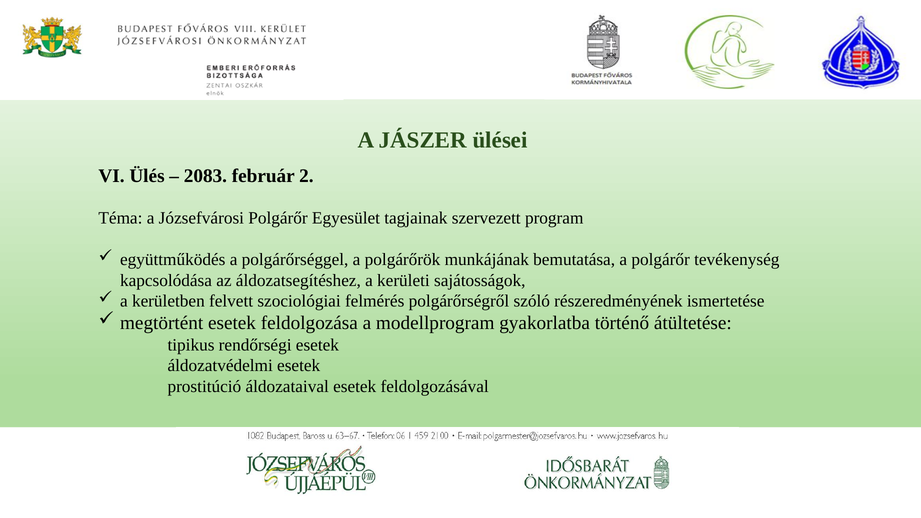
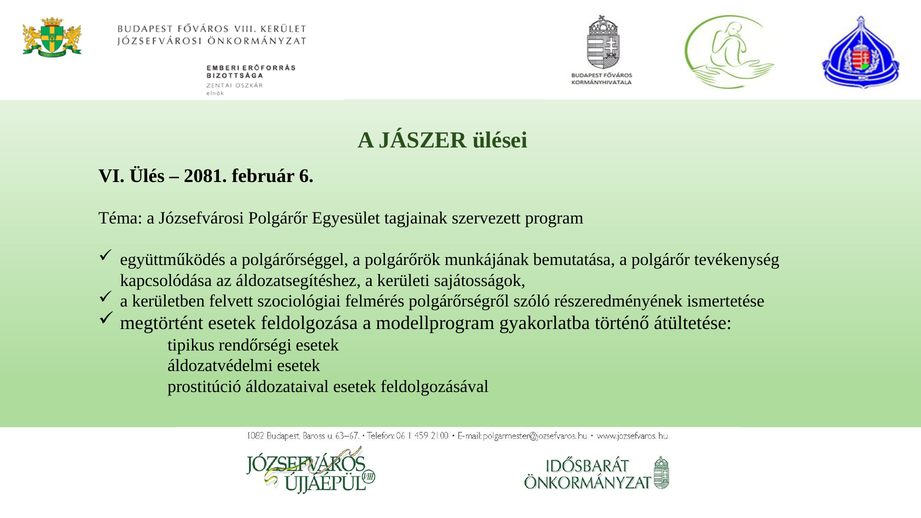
2083: 2083 -> 2081 (205, 176)
2: 2 -> 6 (306, 176)
